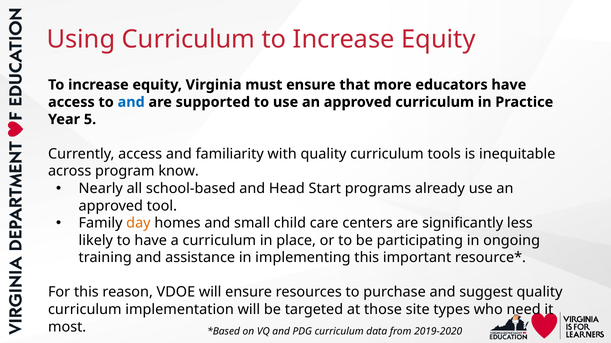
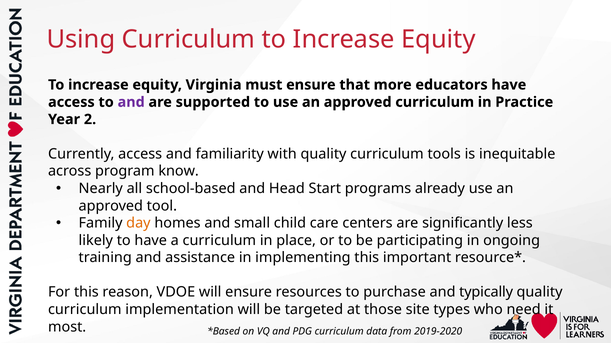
and colour: blue -> purple (131, 102)
5: 5 -> 2 (90, 120)
suggest: suggest -> typically (486, 293)
